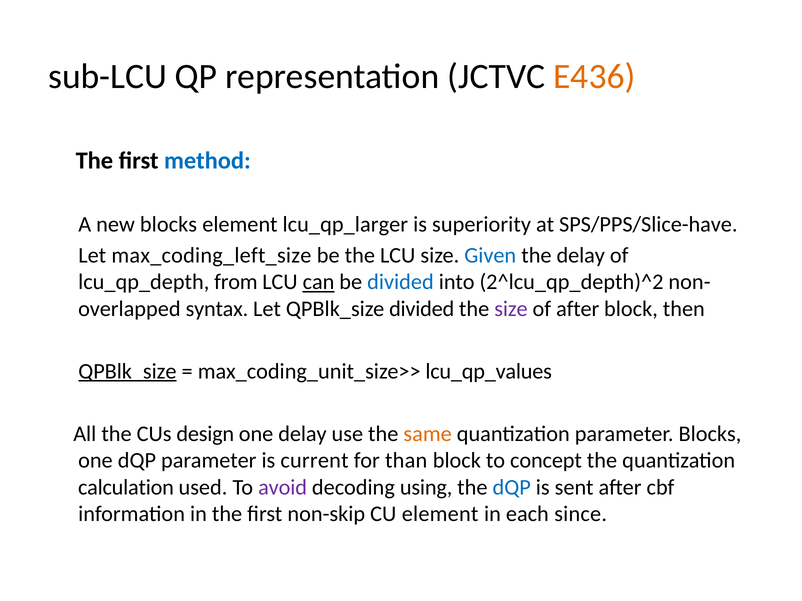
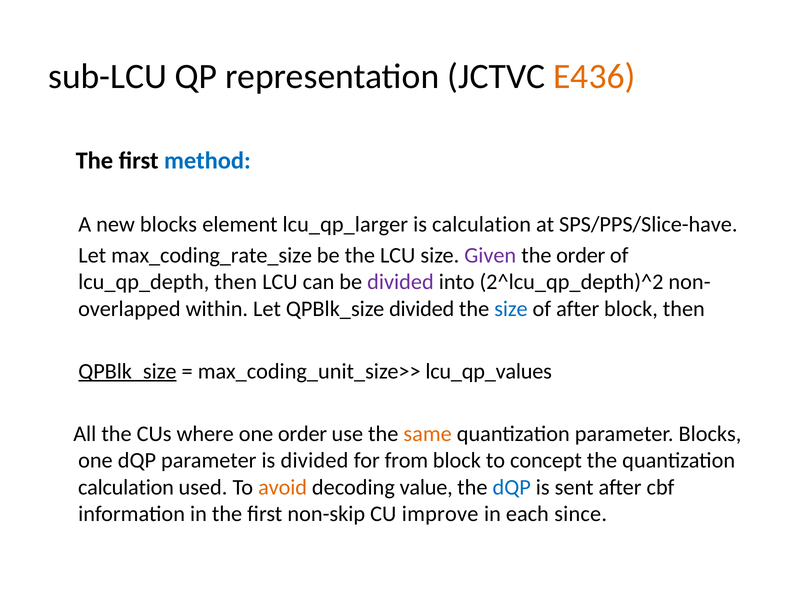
is superiority: superiority -> calculation (482, 224)
max_coding_left_size: max_coding_left_size -> max_coding_rate_size (212, 256)
Given colour: blue -> purple (490, 256)
the delay: delay -> order (581, 256)
lcu_qp_depth from: from -> then (236, 282)
can underline: present -> none (319, 282)
divided colour: blue -> purple (400, 282)
syntax: syntax -> within (217, 309)
size colour: purple -> blue (511, 309)
design: design -> where (205, 434)
one delay: delay -> order (303, 434)
is current: current -> divided (315, 461)
than: than -> from (406, 461)
avoid colour: purple -> orange (283, 488)
using: using -> value (426, 488)
CU element: element -> improve (440, 514)
